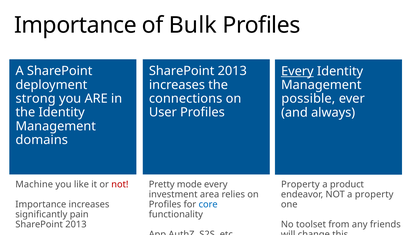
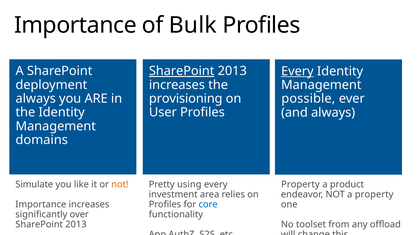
SharePoint underline: none -> present (182, 71)
strong: strong -> always (36, 99)
connections: connections -> provisioning (186, 99)
Machine: Machine -> Simulate (34, 184)
not colour: red -> orange (120, 184)
mode: mode -> using (189, 184)
pain: pain -> over (79, 214)
friends: friends -> offload (385, 225)
